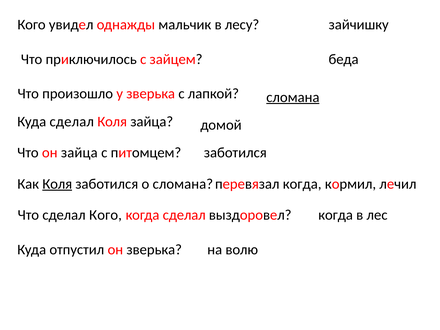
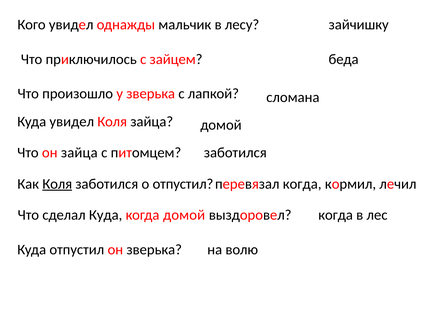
сломана underline: present -> none (293, 97)
Куда сделал: сделал -> увидел (72, 122)
о сломана: сломана -> отпустил (183, 184)
сделал Кого: Кого -> Куда (106, 215)
когда сделал: сделал -> домой (184, 215)
